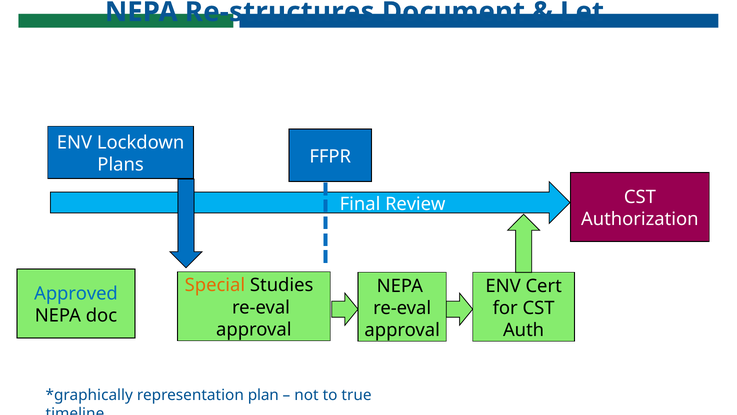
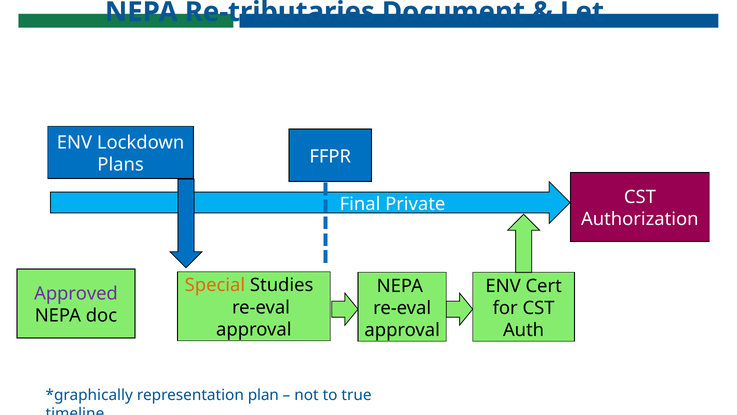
Re-structures: Re-structures -> Re-tributaries (280, 12)
Review: Review -> Private (415, 204)
Approved colour: blue -> purple (76, 293)
